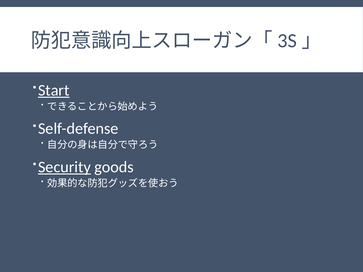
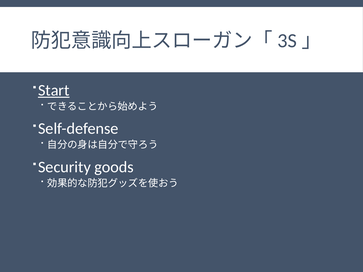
Security underline: present -> none (64, 167)
